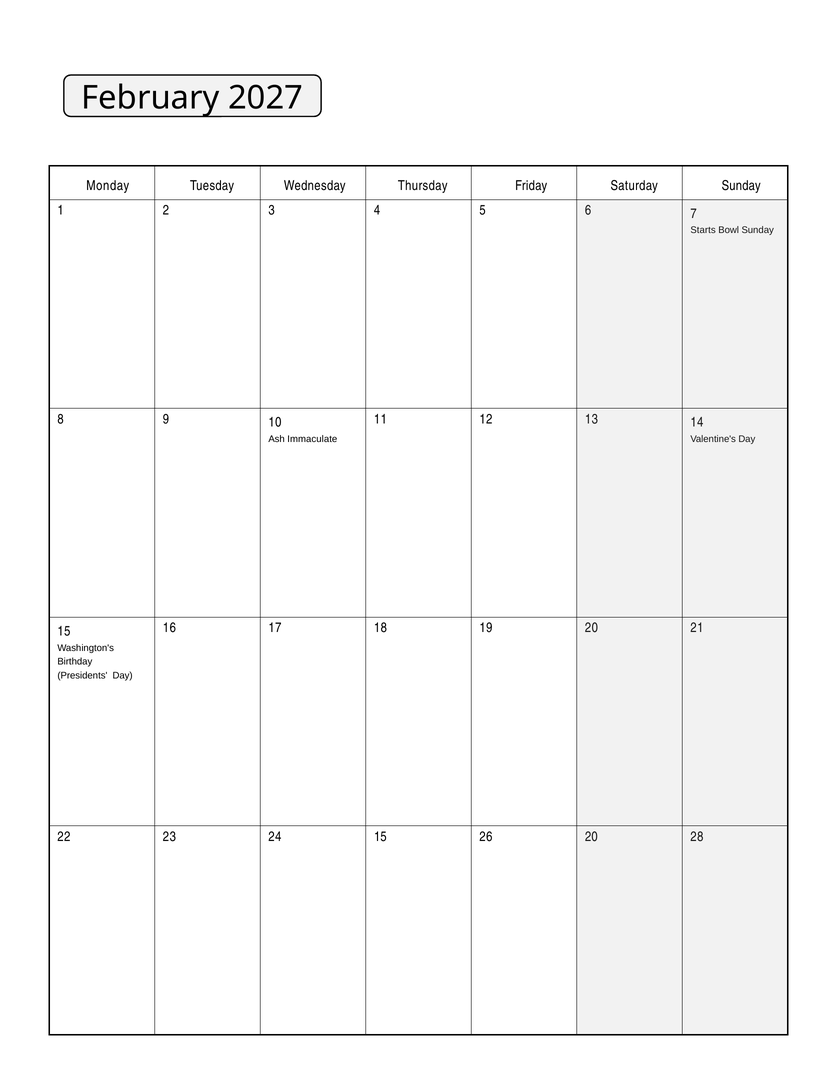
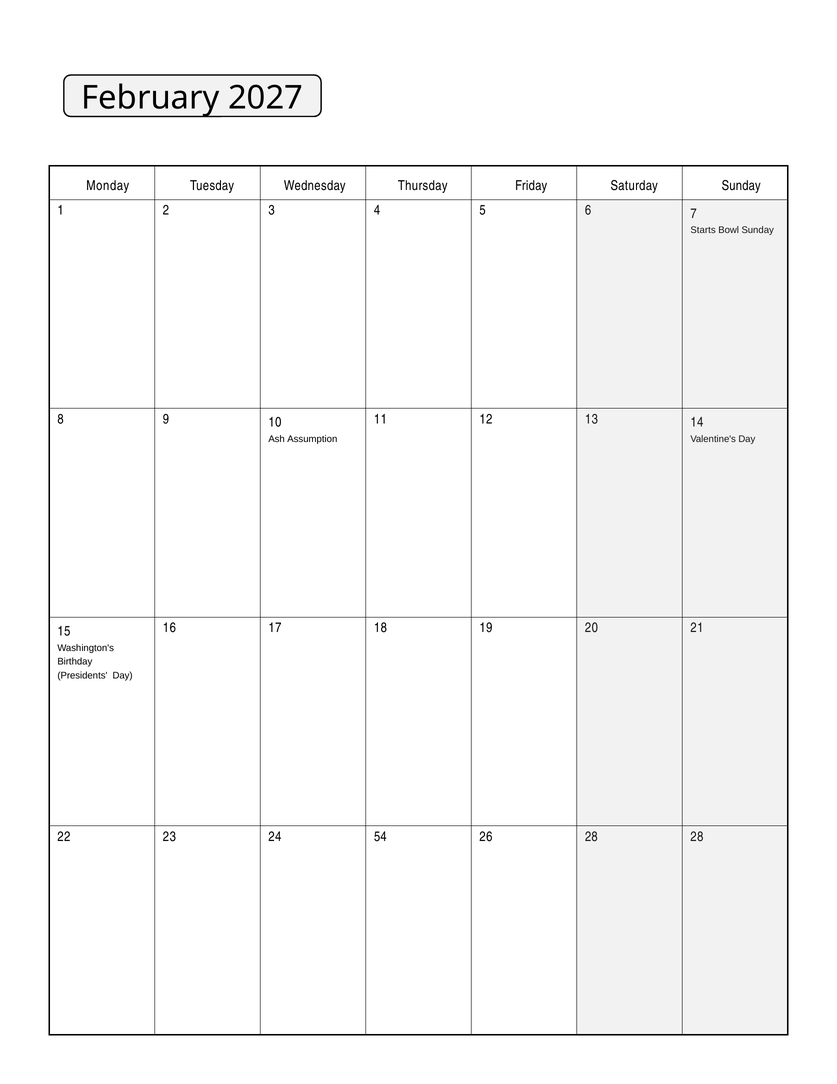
Immaculate: Immaculate -> Assumption (312, 439)
24 15: 15 -> 54 (380, 836)
26 20: 20 -> 28 (591, 836)
